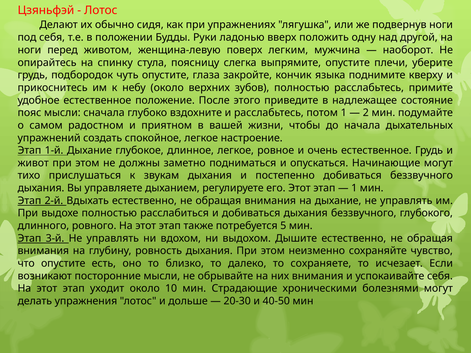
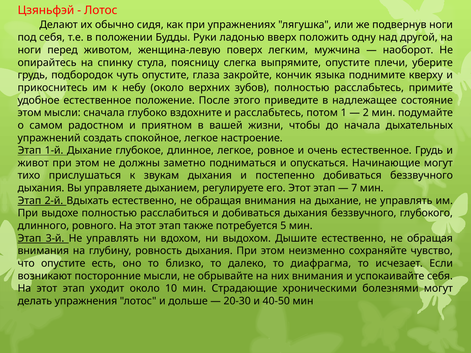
пояс: пояс -> этом (29, 113)
1: 1 -> 7 (354, 188)
сохраняете: сохраняете -> диафрагма (321, 264)
